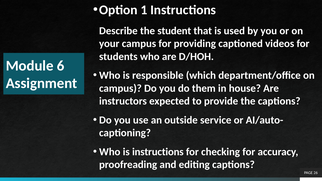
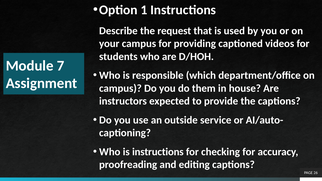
student: student -> request (174, 31)
6: 6 -> 7 (61, 66)
